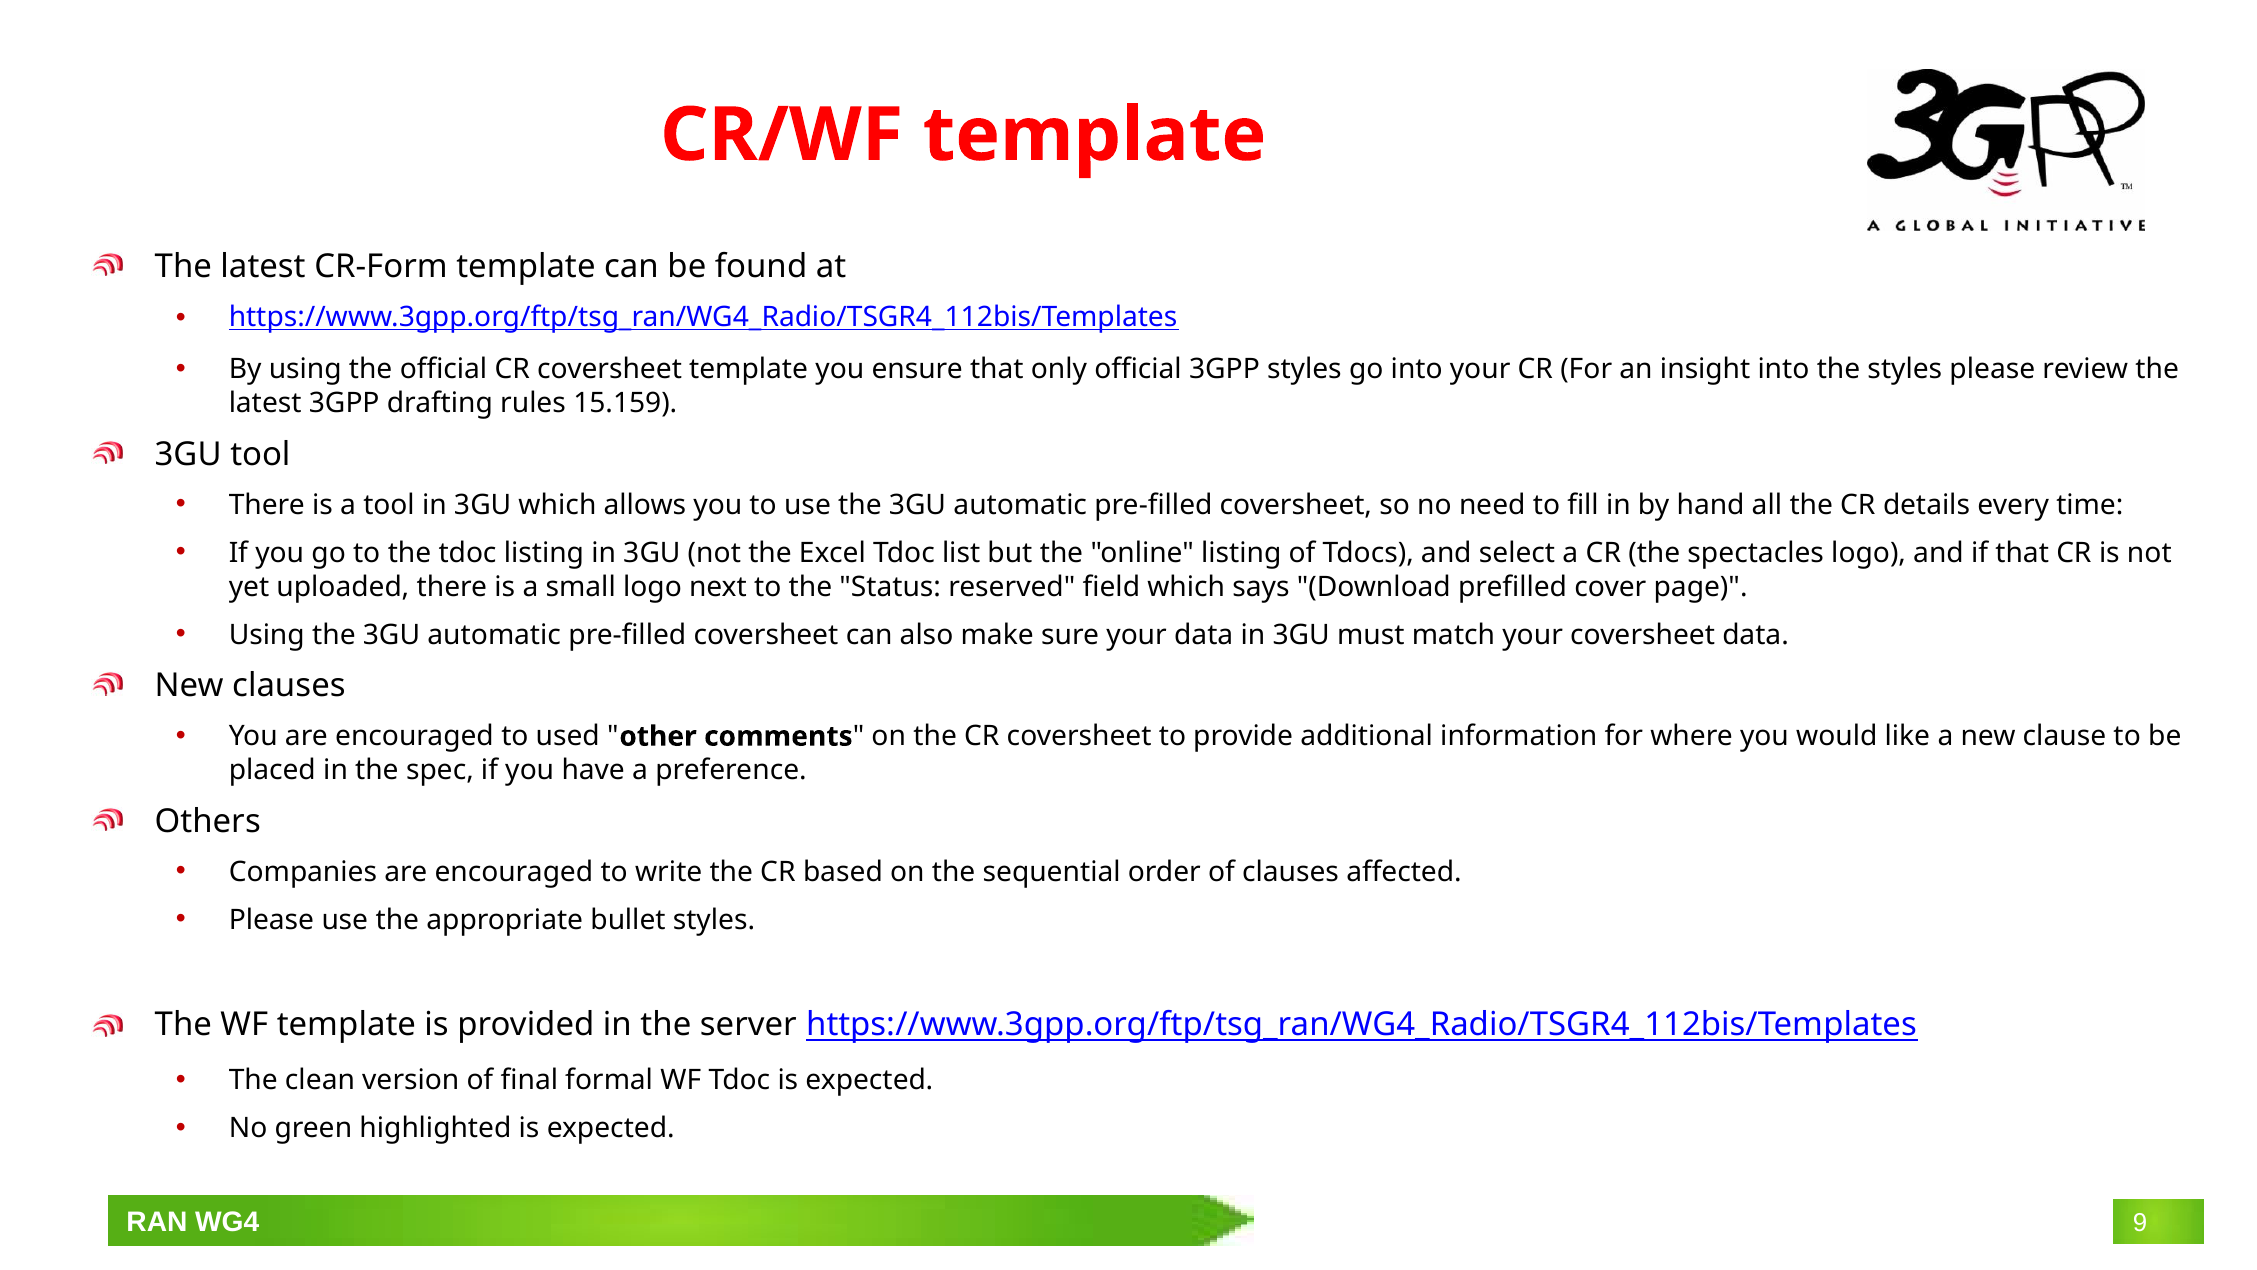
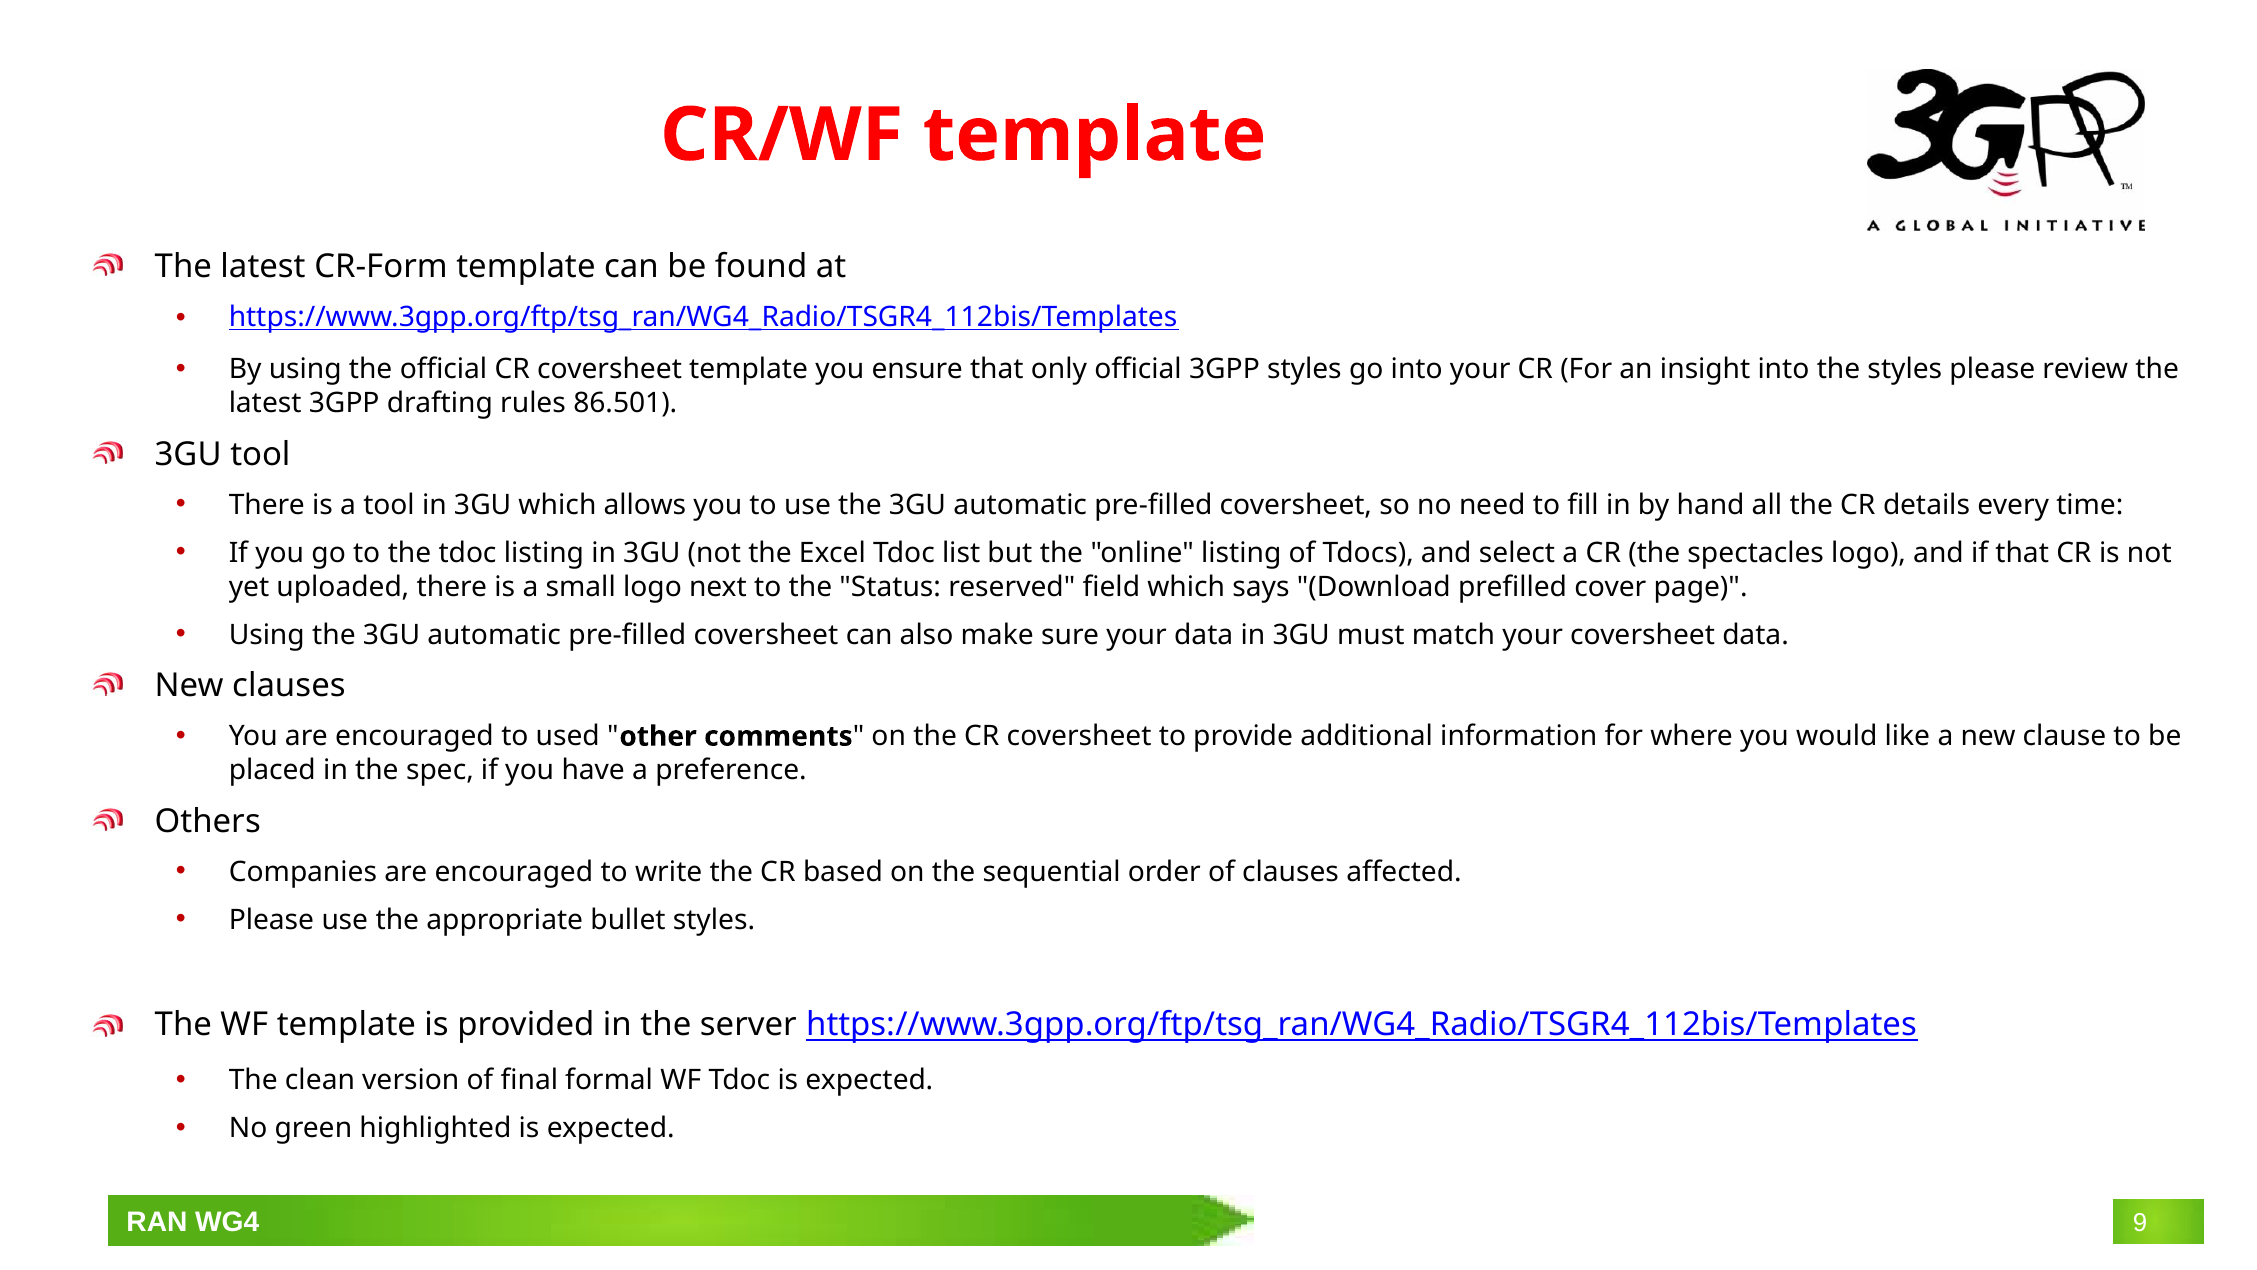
15.159: 15.159 -> 86.501 (625, 403)
